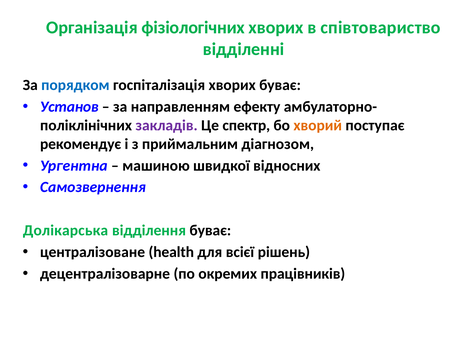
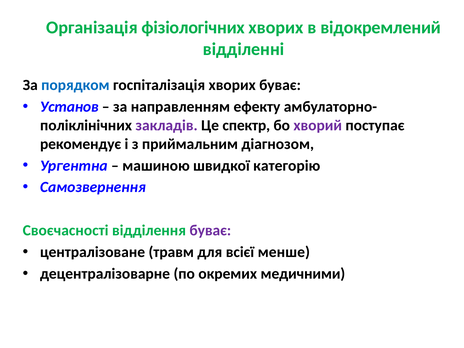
співтовариство: співтовариство -> відокремлений (381, 28)
хворий colour: orange -> purple (318, 125)
відносних: відносних -> категорію (287, 166)
Долікарська: Долікарська -> Своєчасності (66, 231)
буває colour: black -> purple (210, 231)
health: health -> травм (171, 252)
рішень: рішень -> менше (284, 252)
працівників: працівників -> медичними (303, 274)
